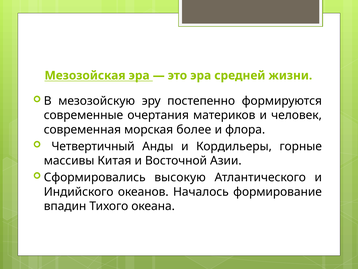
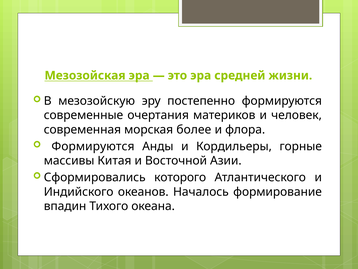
Четвертичный: Четвертичный -> Формируются (93, 146)
высокую: высокую -> которого (180, 177)
